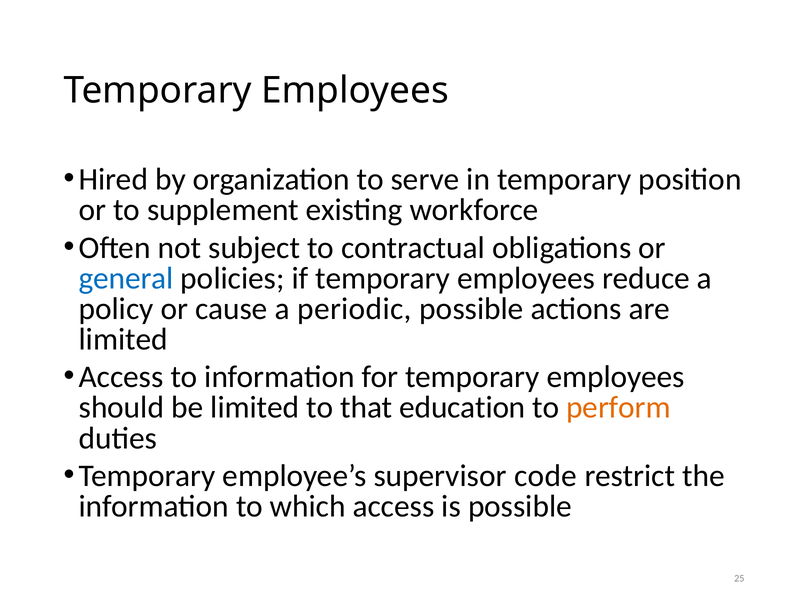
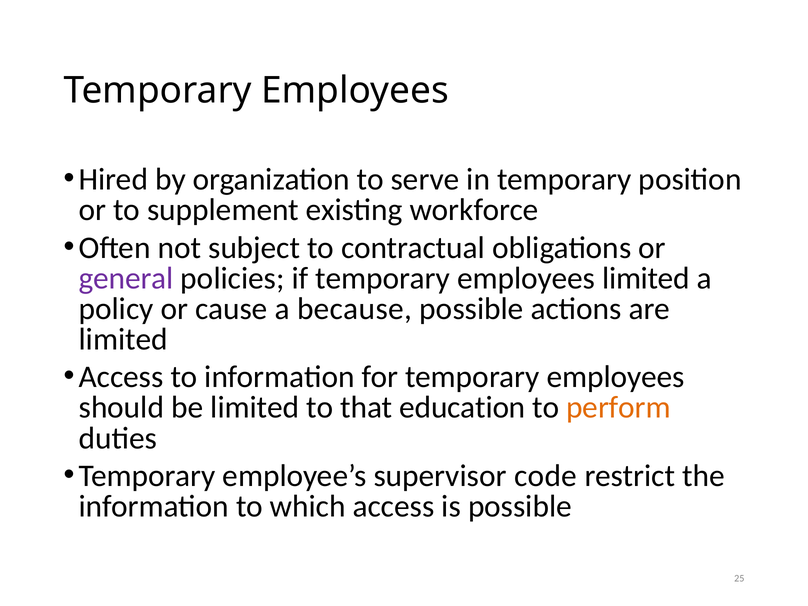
general colour: blue -> purple (126, 278)
employees reduce: reduce -> limited (646, 278)
periodic: periodic -> because (354, 309)
